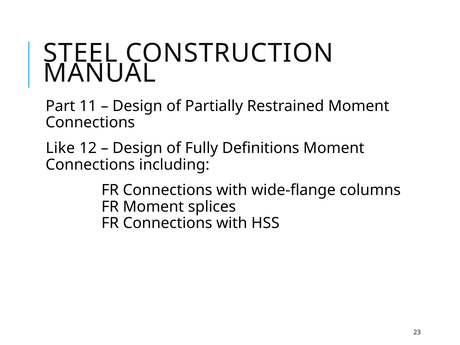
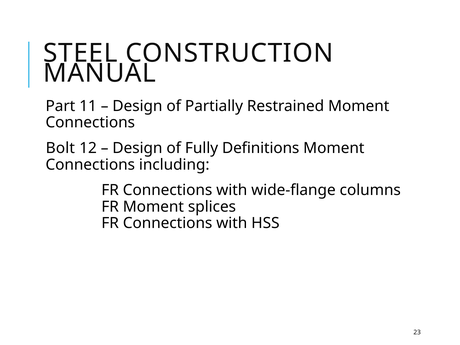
Like: Like -> Bolt (60, 148)
